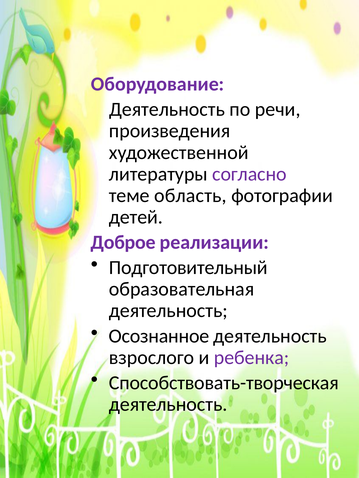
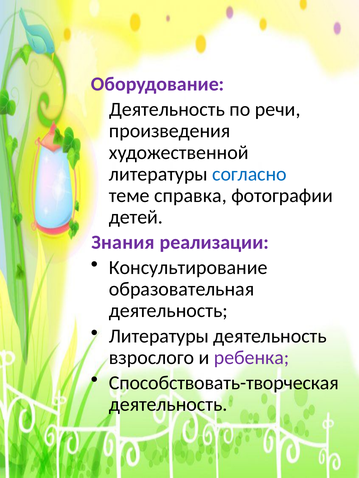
согласно colour: purple -> blue (249, 174)
область: область -> справка (190, 196)
Доброе: Доброе -> Знания (123, 243)
Подготовительный: Подготовительный -> Консультирование (188, 268)
Осознанное: Осознанное -> Литературы (159, 336)
